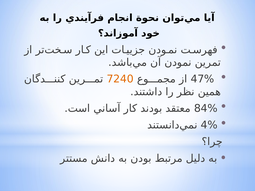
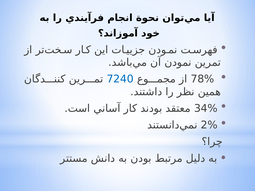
7240 colour: orange -> blue (120, 79)
47%: 47% -> 78% (202, 79)
84%: 84% -> 34% (206, 109)
4%: 4% -> 2% (209, 125)
